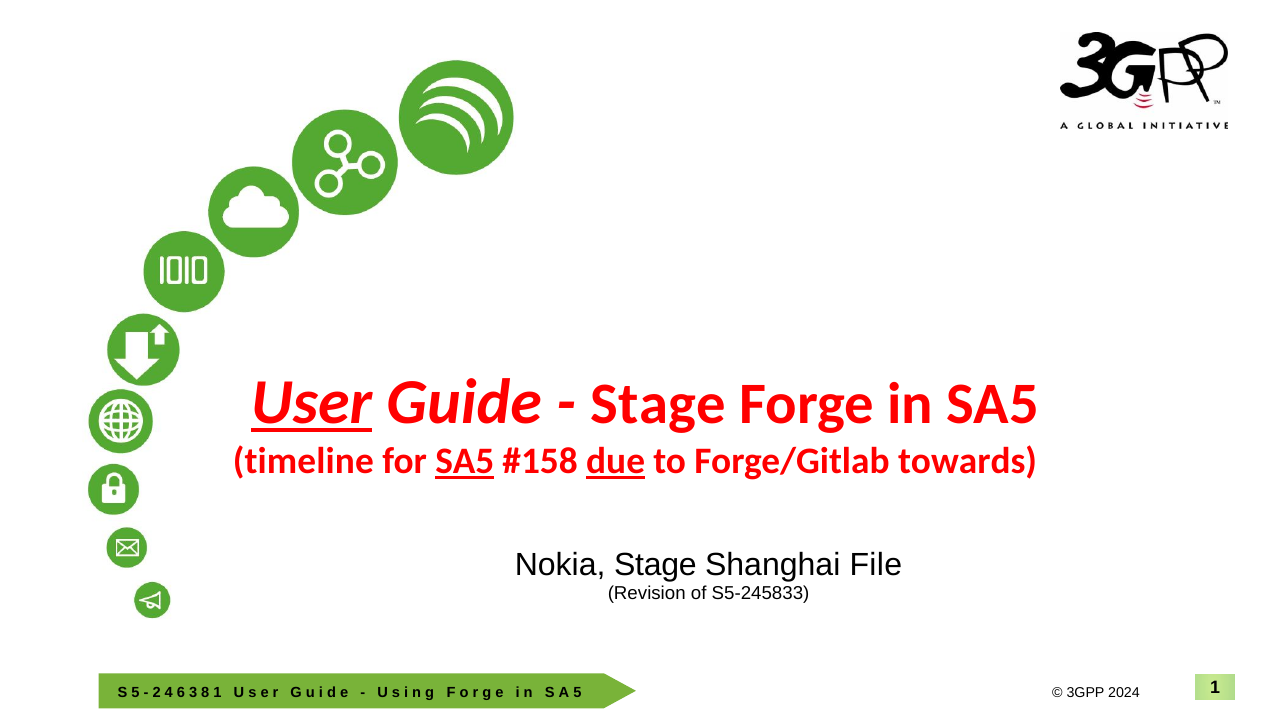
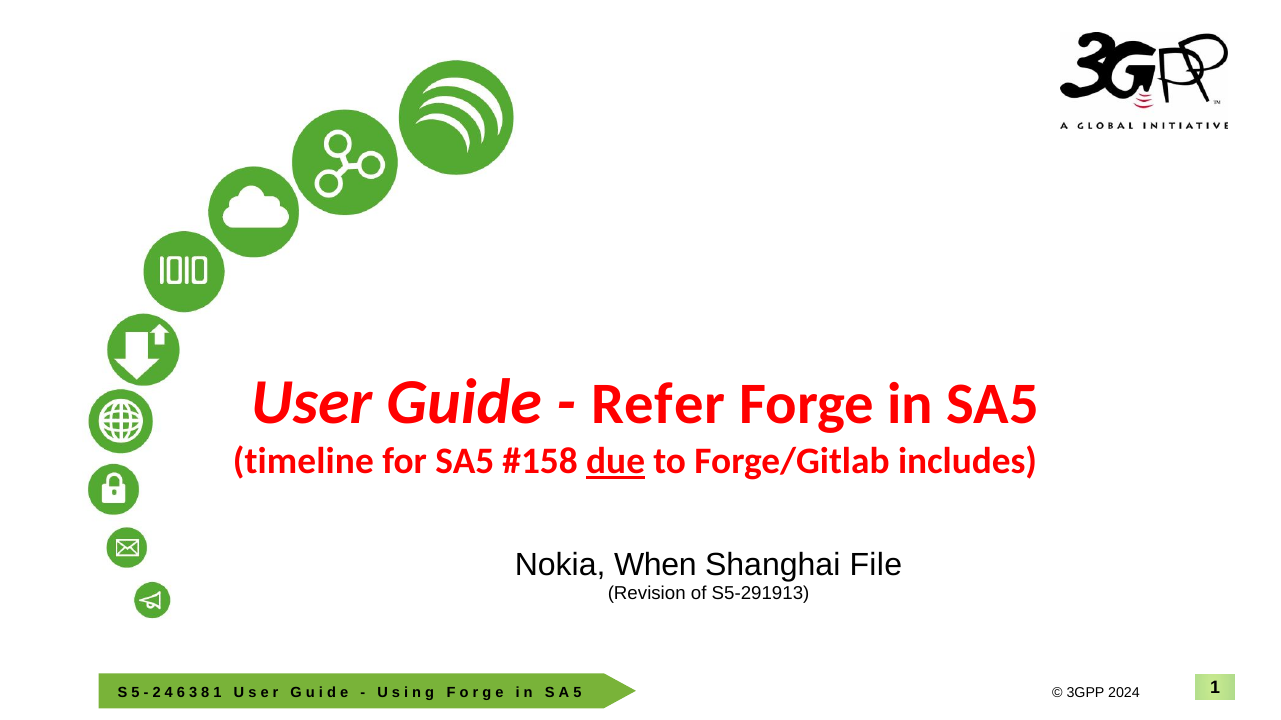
User underline: present -> none (312, 403)
Stage: Stage -> Refer (658, 404)
SA5 underline: present -> none (465, 462)
towards: towards -> includes (968, 462)
Nokia Stage: Stage -> When (655, 565)
S5-245833: S5-245833 -> S5-291913 (761, 594)
